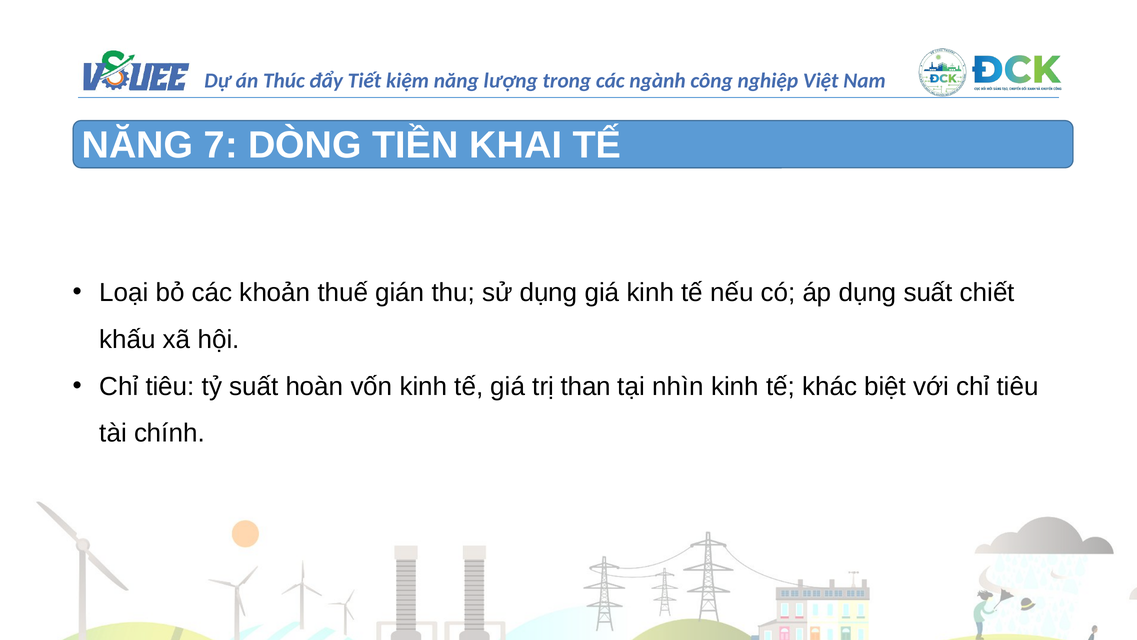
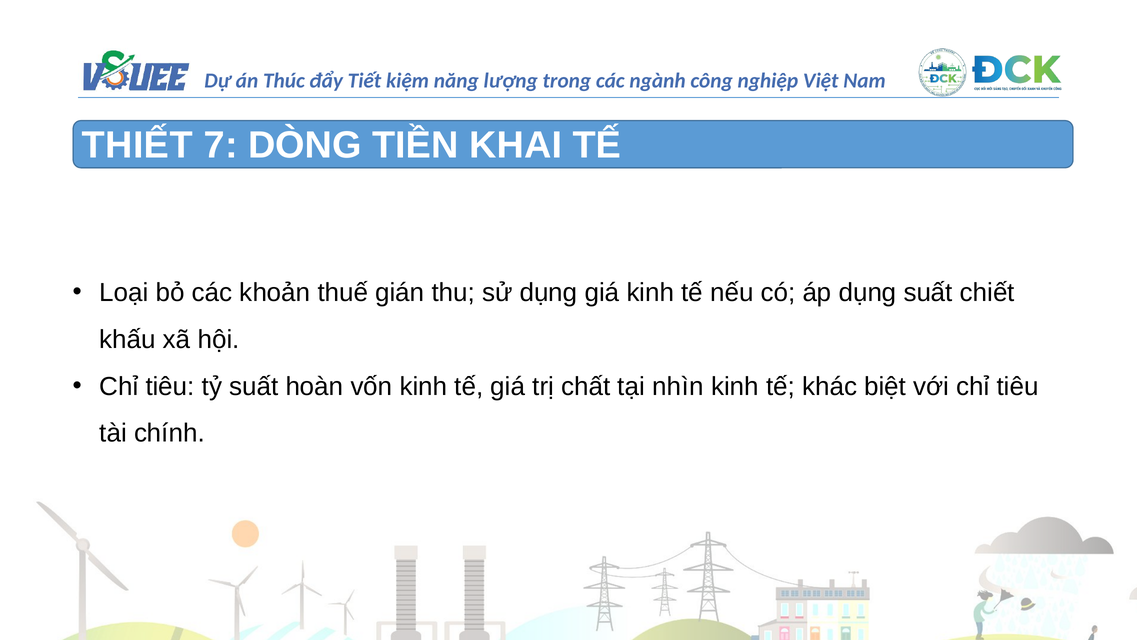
NĂNG: NĂNG -> THIẾT (137, 145)
than: than -> chất (586, 386)
